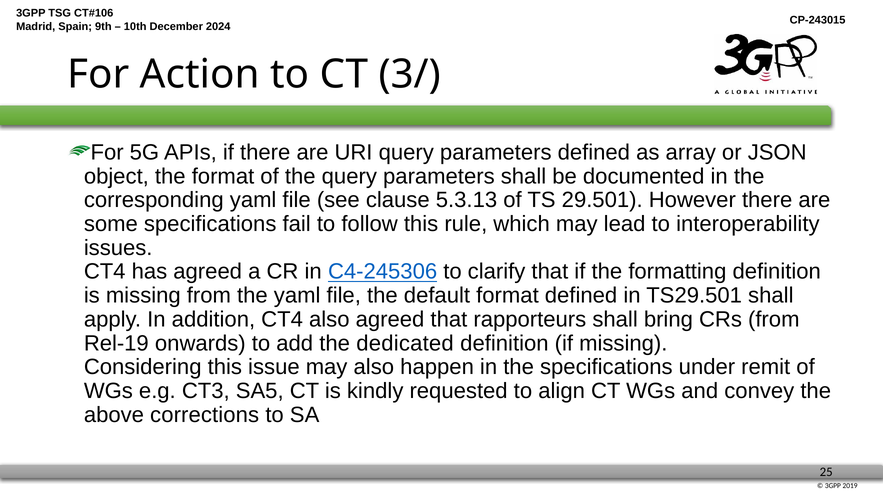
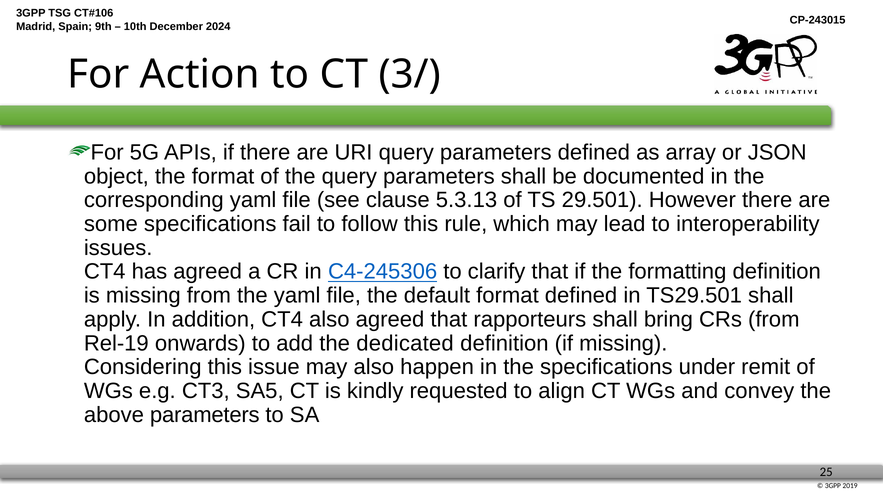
above corrections: corrections -> parameters (205, 414)
